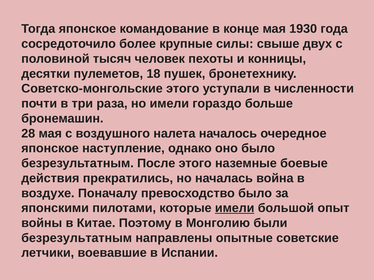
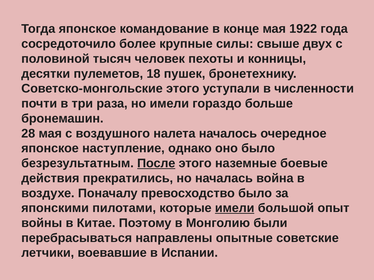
1930: 1930 -> 1922 (303, 29)
После underline: none -> present (156, 164)
безрезультатным: безрезультатным -> перебрасываться (77, 238)
